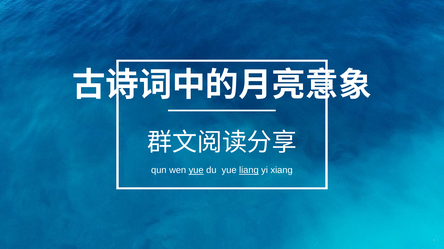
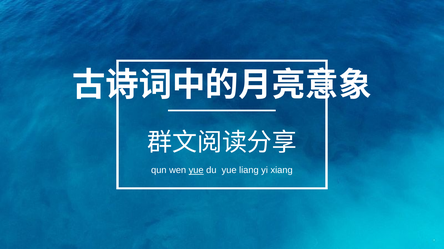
liang underline: present -> none (249, 171)
